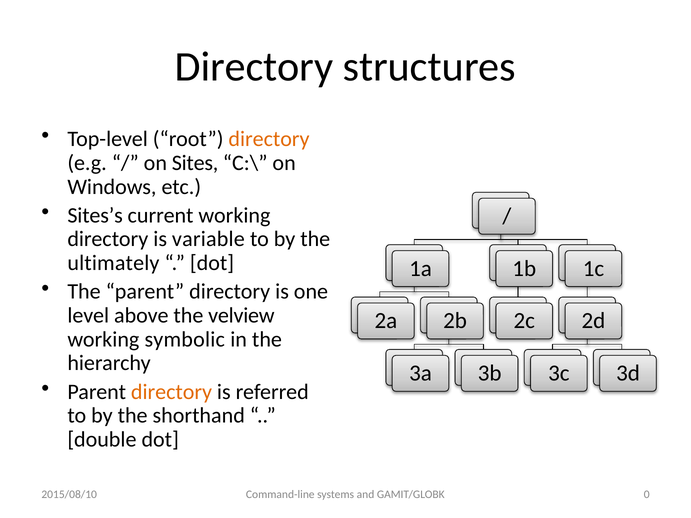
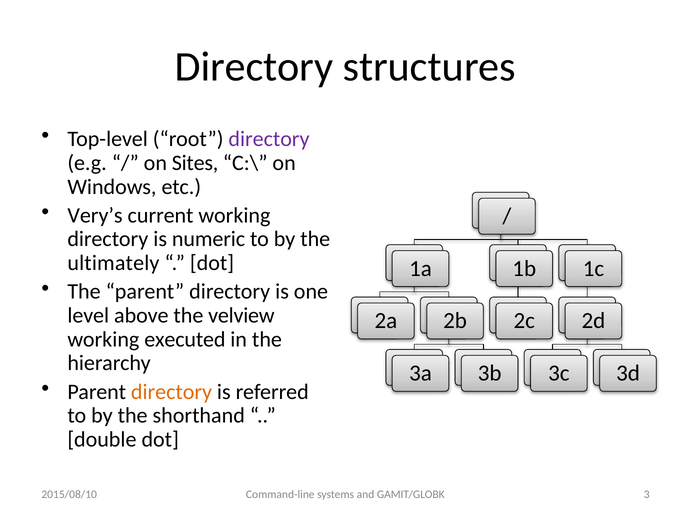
directory colour: orange -> purple (269, 139)
Sites’s: Sites’s -> Very’s (95, 215)
variable: variable -> numeric (209, 239)
symbolic: symbolic -> executed (185, 339)
0: 0 -> 3 (647, 495)
